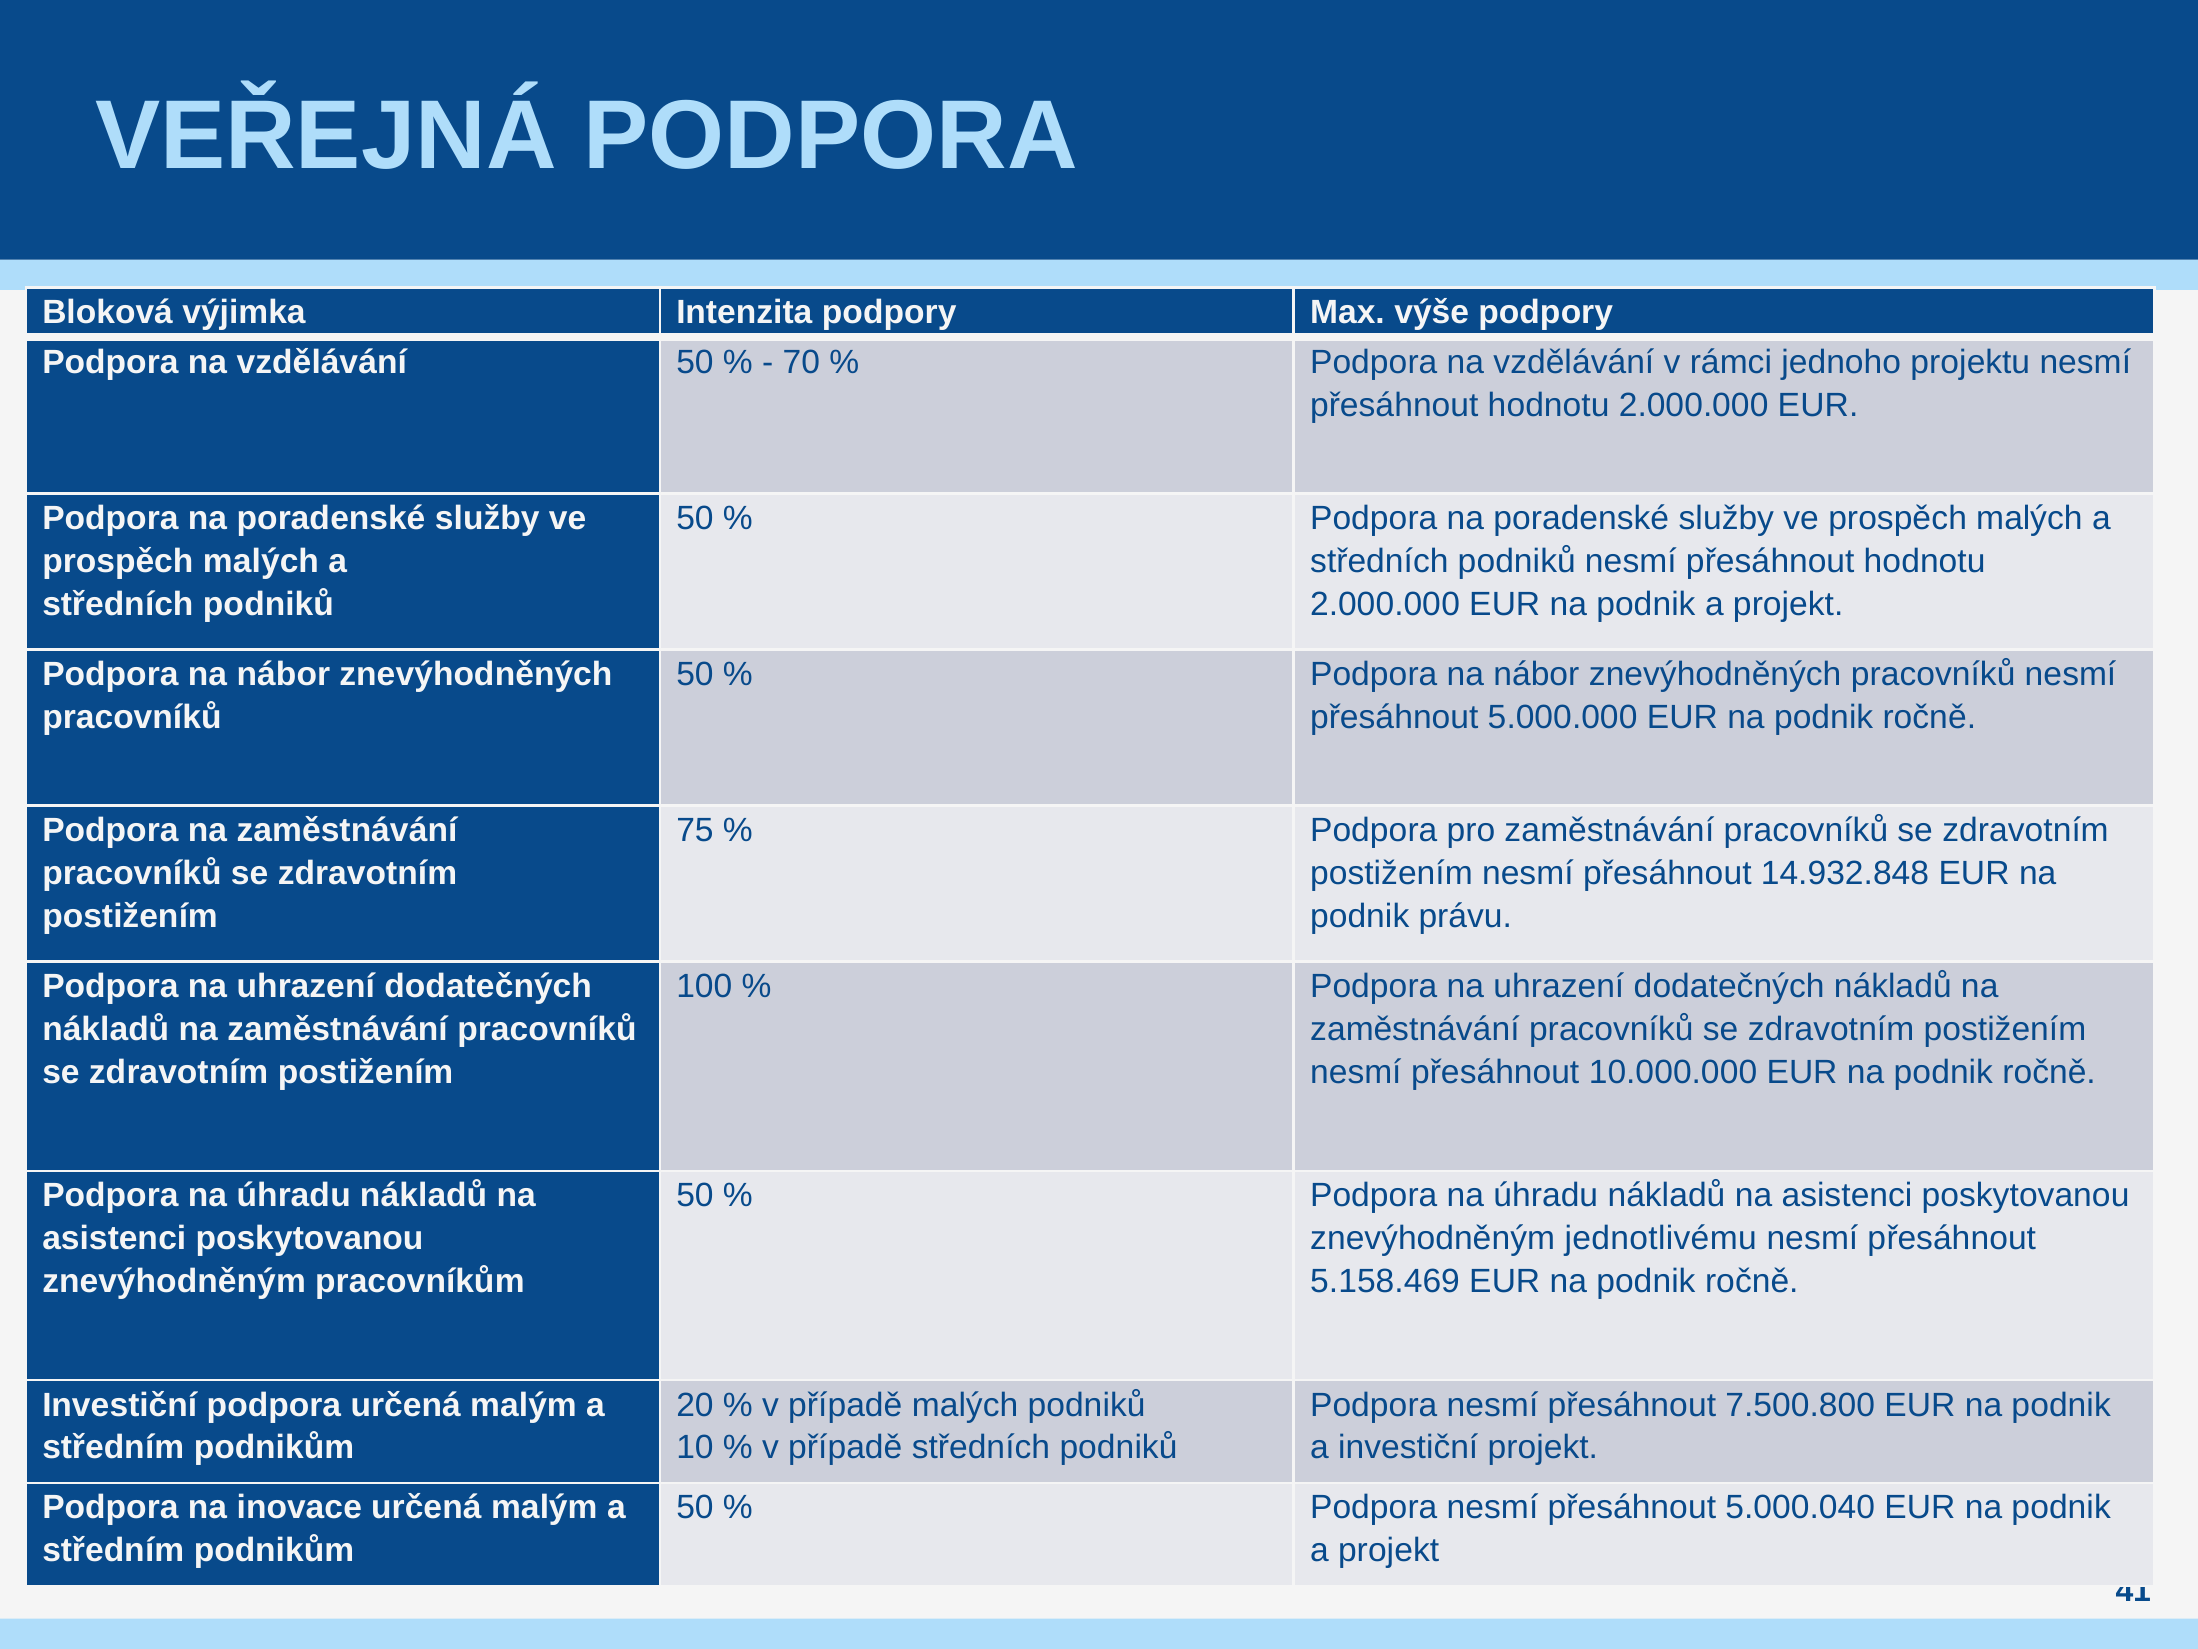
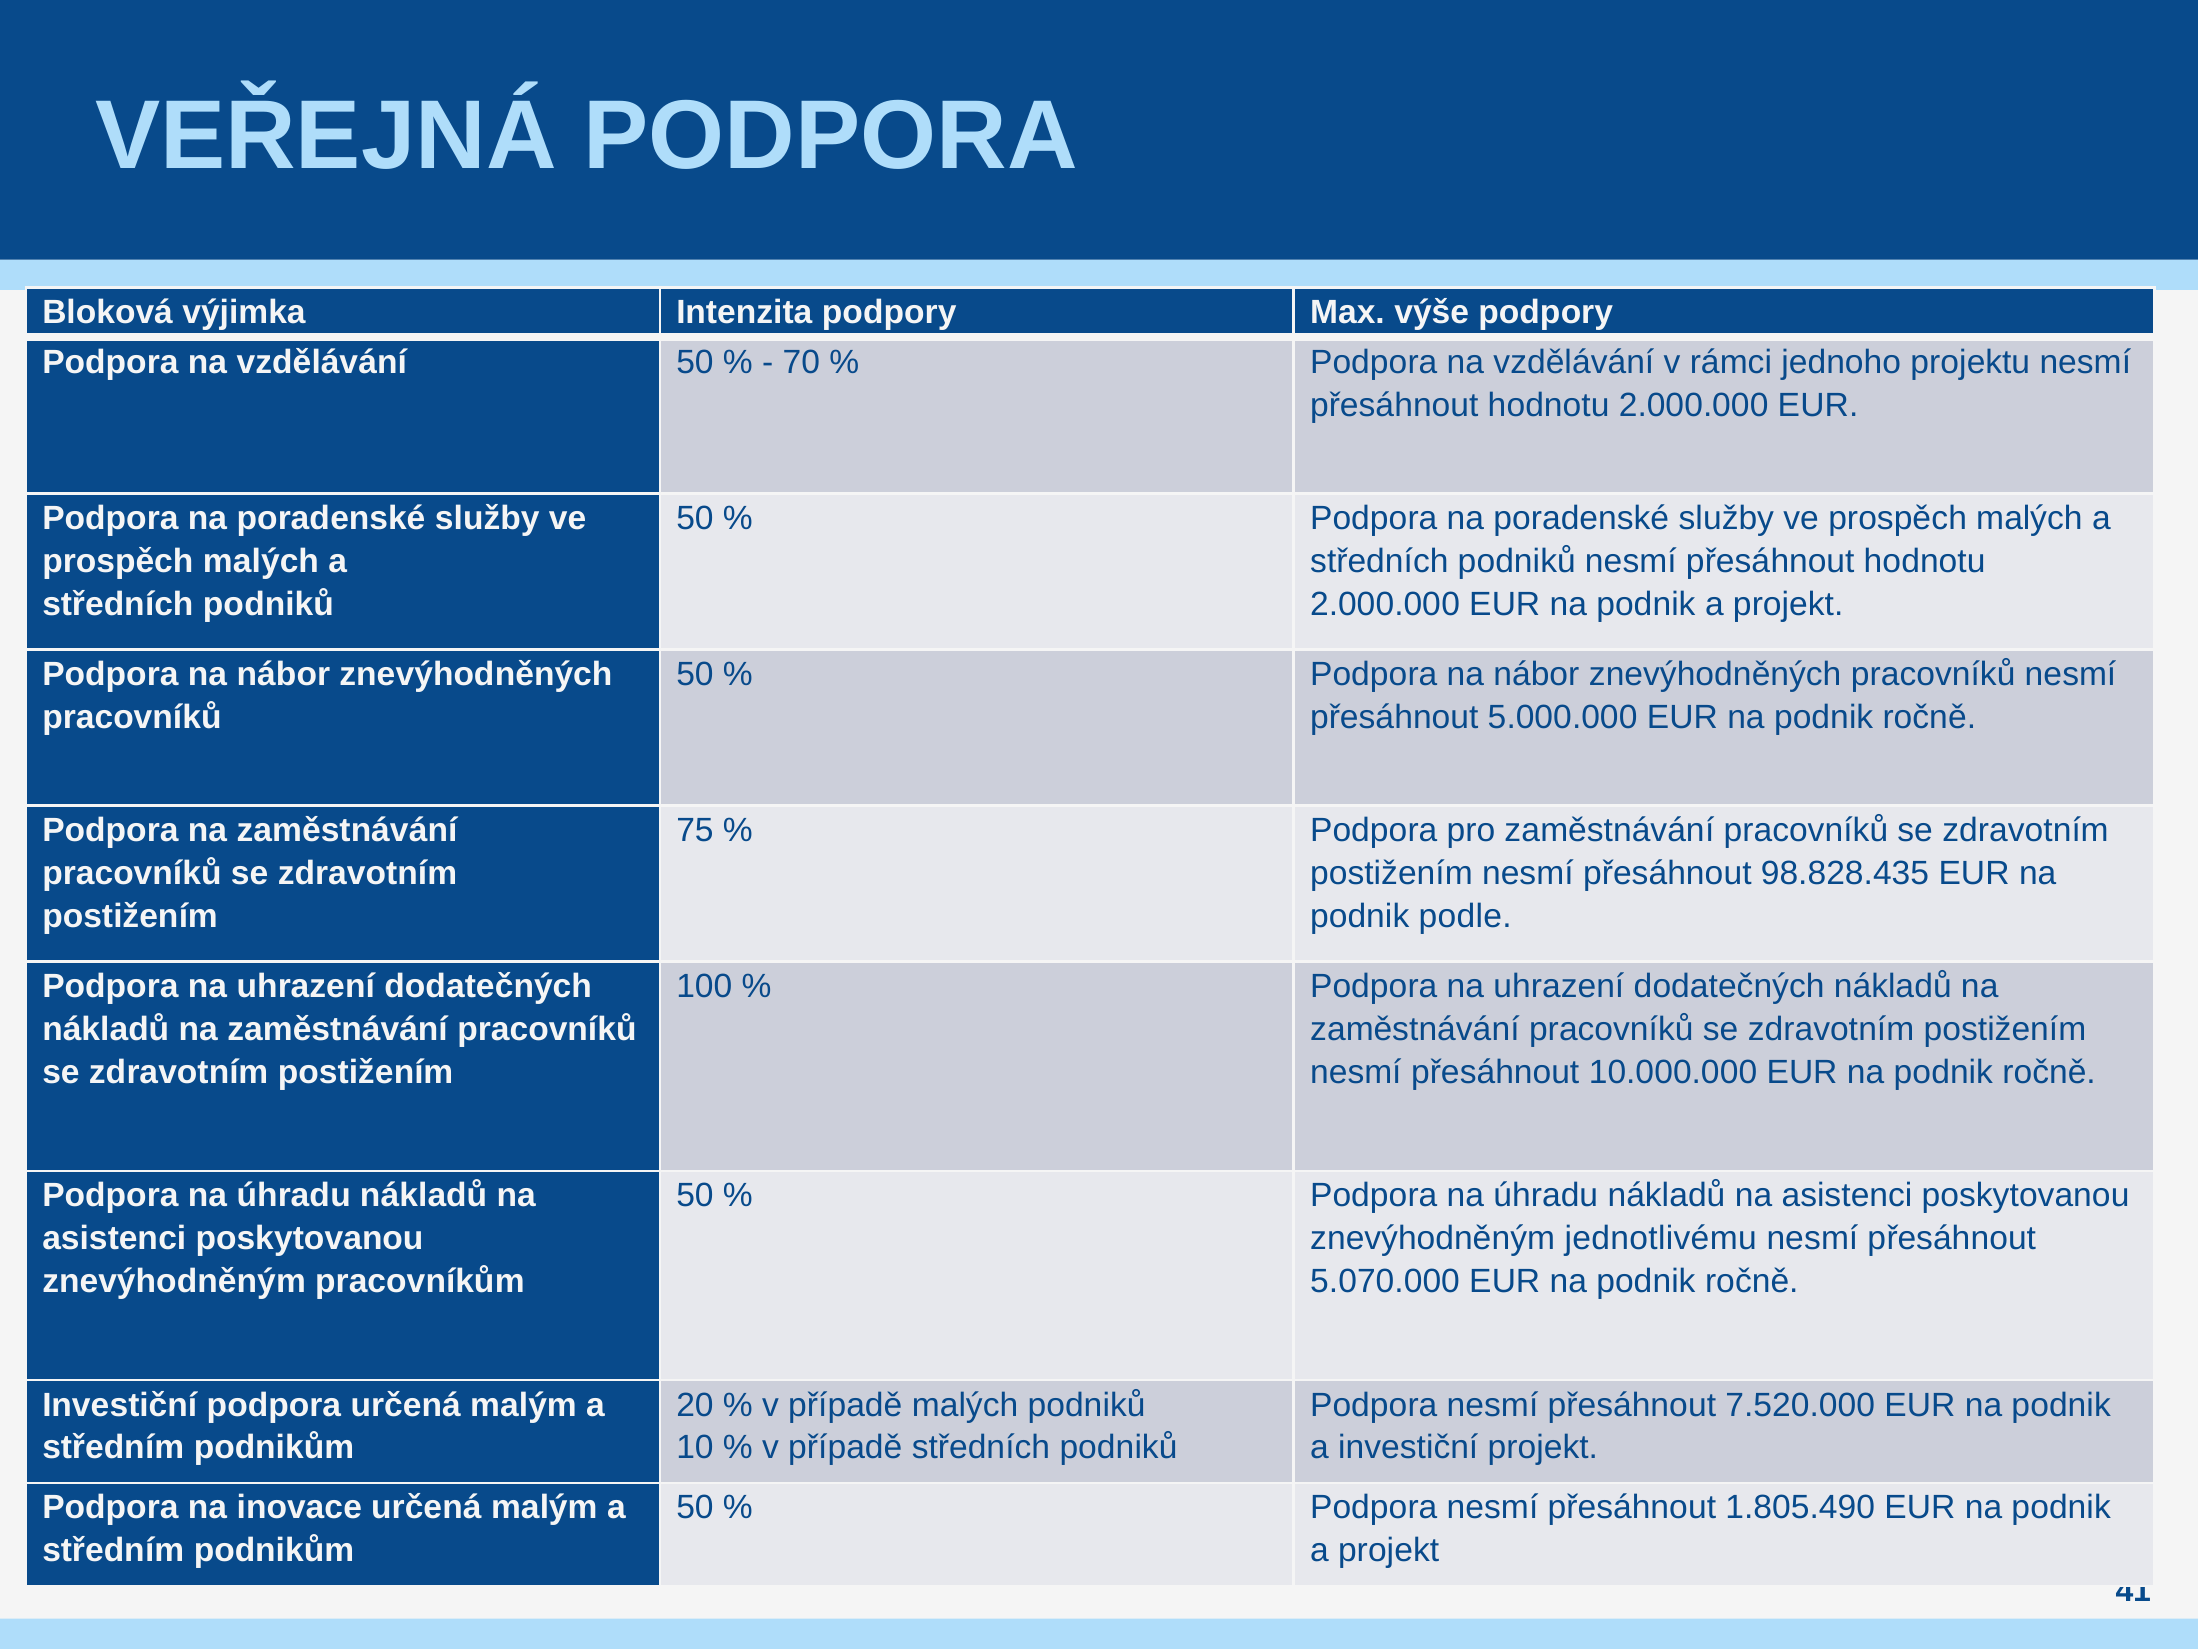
14.932.848: 14.932.848 -> 98.828.435 (1845, 873)
právu: právu -> podle (1465, 916)
5.158.469: 5.158.469 -> 5.070.000 (1385, 1281)
7.500.800: 7.500.800 -> 7.520.000 (1800, 1405)
5.000.040: 5.000.040 -> 1.805.490 (1800, 1507)
